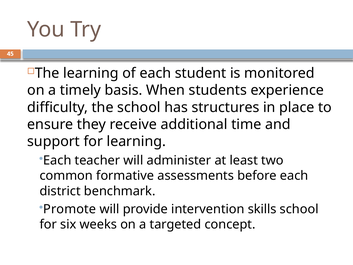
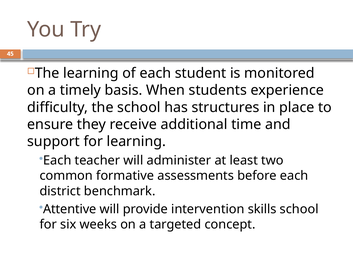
Promote: Promote -> Attentive (70, 209)
